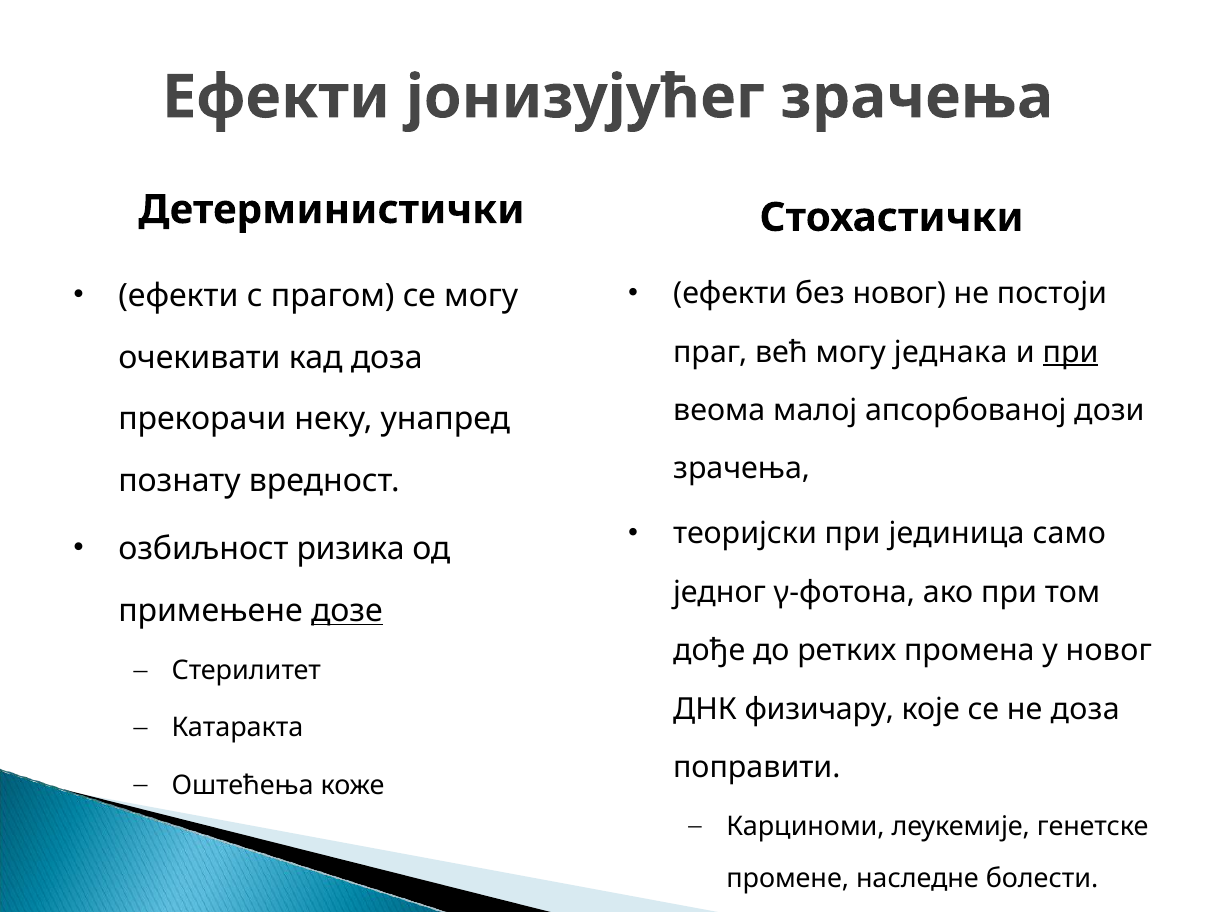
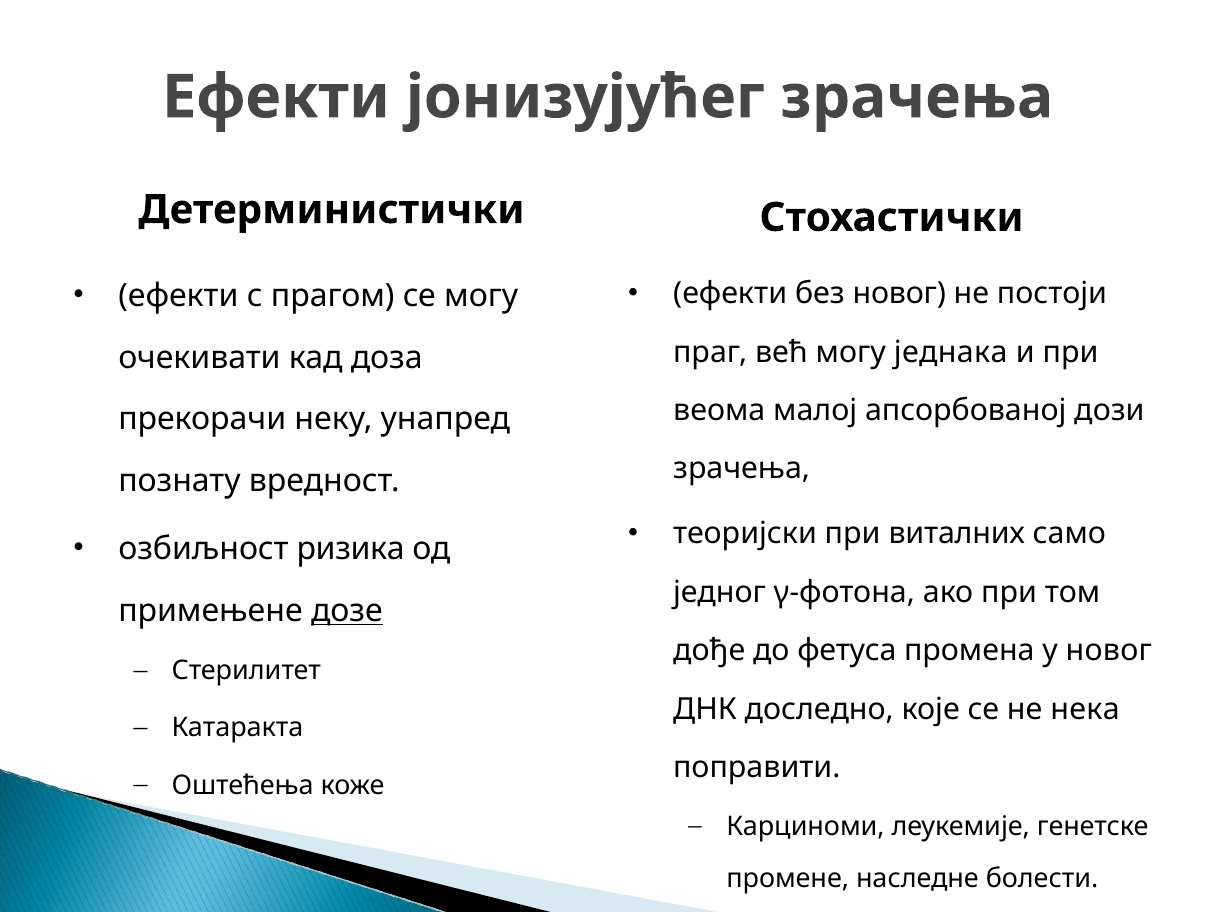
при underline: present -> none (1071, 352)
јединица: јединица -> виталних (957, 534)
ретких: ретких -> фетуса (847, 651)
физичару: физичару -> доследно (819, 709)
не доза: доза -> нека (1085, 709)
